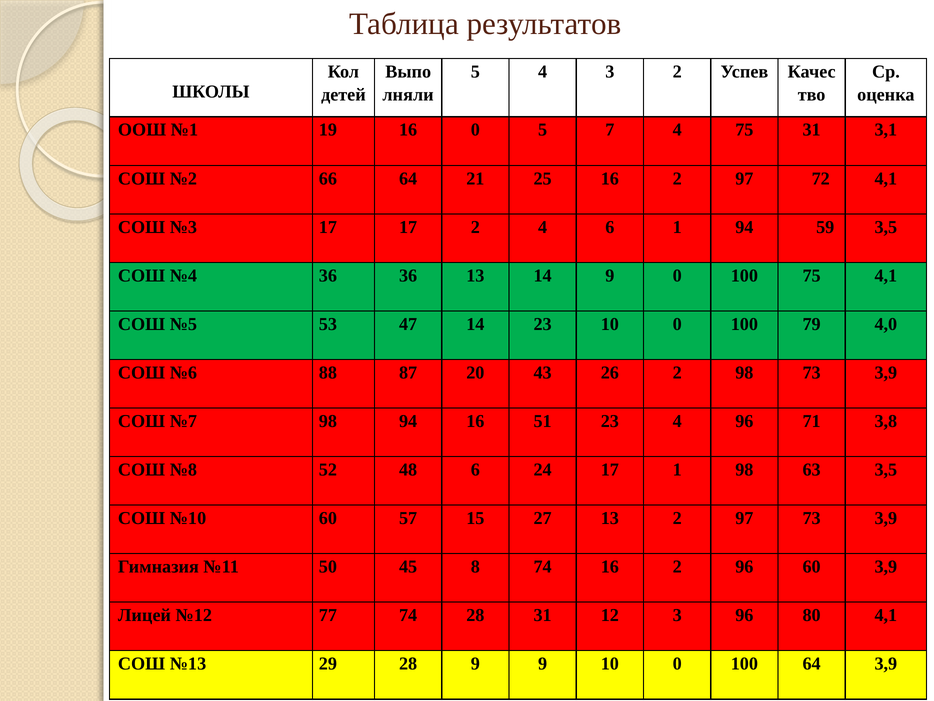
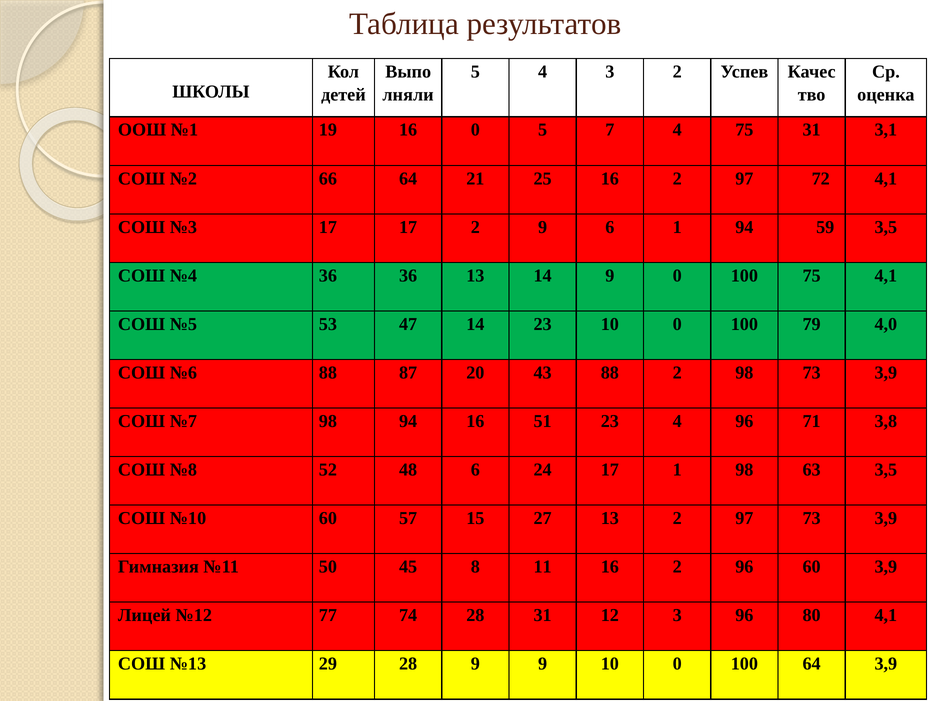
2 4: 4 -> 9 (543, 227)
43 26: 26 -> 88 (610, 372)
8 74: 74 -> 11 (543, 566)
